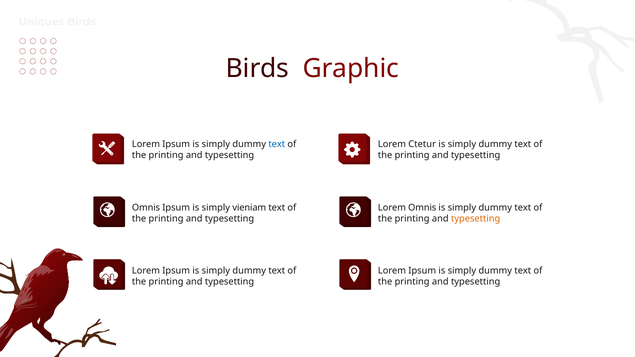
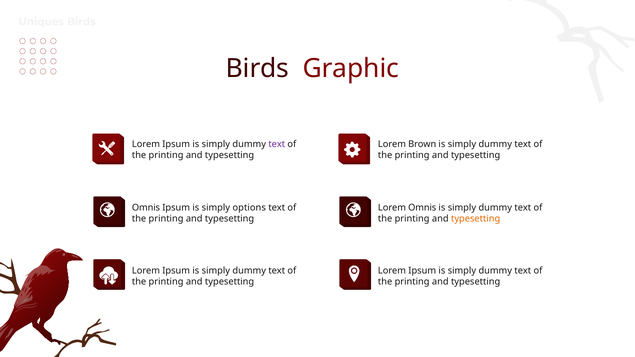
text colour: blue -> purple (277, 144)
Ctetur: Ctetur -> Brown (422, 144)
vieniam: vieniam -> options (249, 208)
